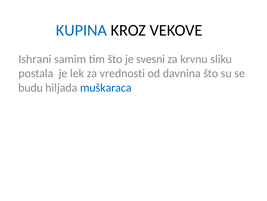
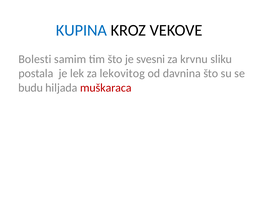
Ishrani: Ishrani -> Bolesti (35, 59)
vrednosti: vrednosti -> lekovitog (122, 73)
muškaraca colour: blue -> red (106, 87)
